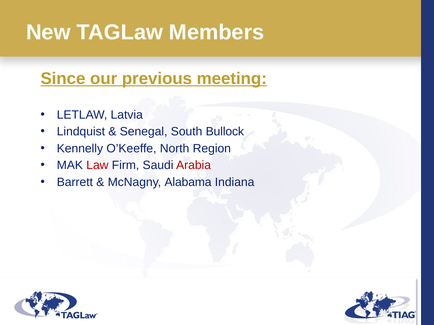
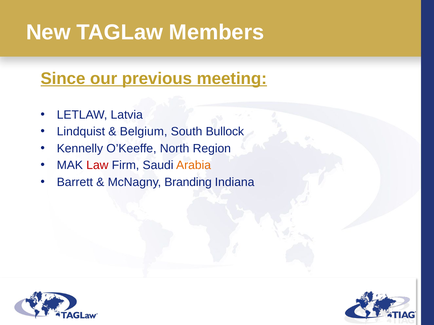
Senegal: Senegal -> Belgium (144, 132)
Arabia colour: red -> orange (194, 166)
Alabama: Alabama -> Branding (188, 182)
